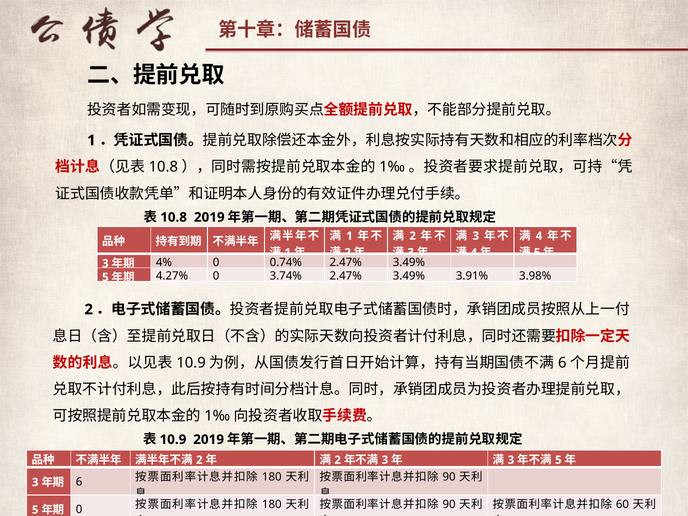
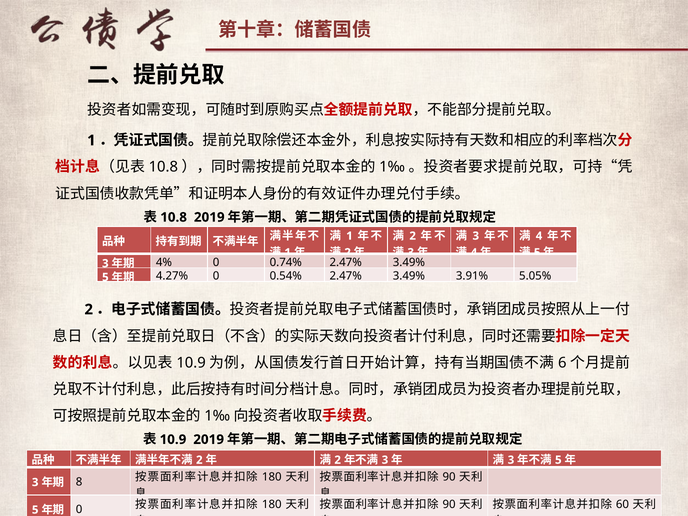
3.74%: 3.74% -> 0.54% (286, 276)
3.98%: 3.98% -> 5.05% (535, 276)
6: 6 -> 8 (79, 482)
